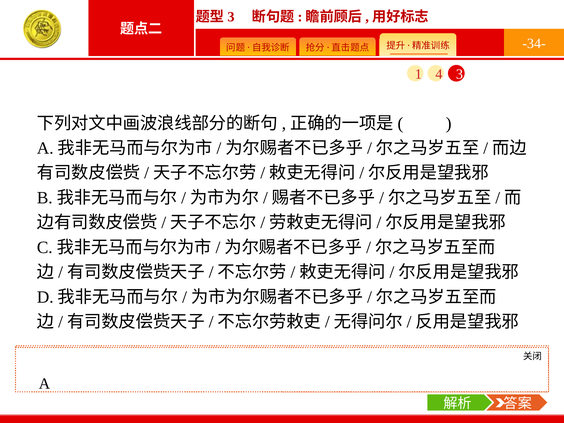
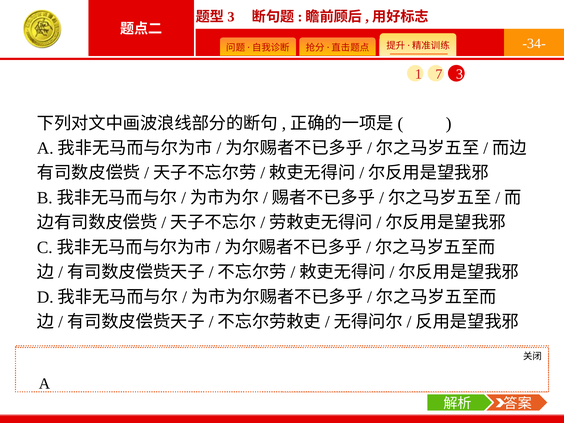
4: 4 -> 7 (439, 74)
